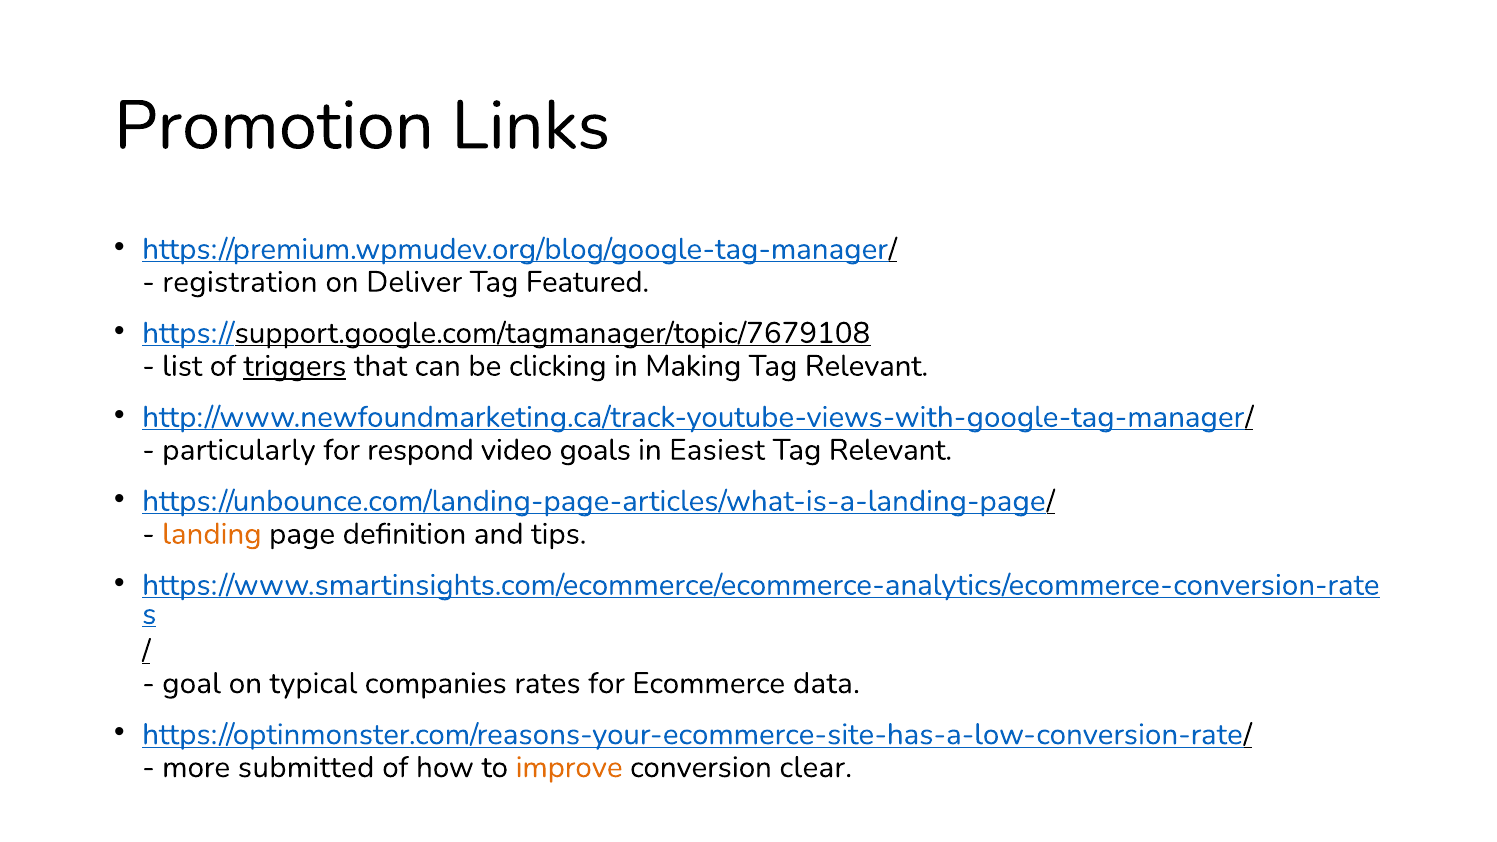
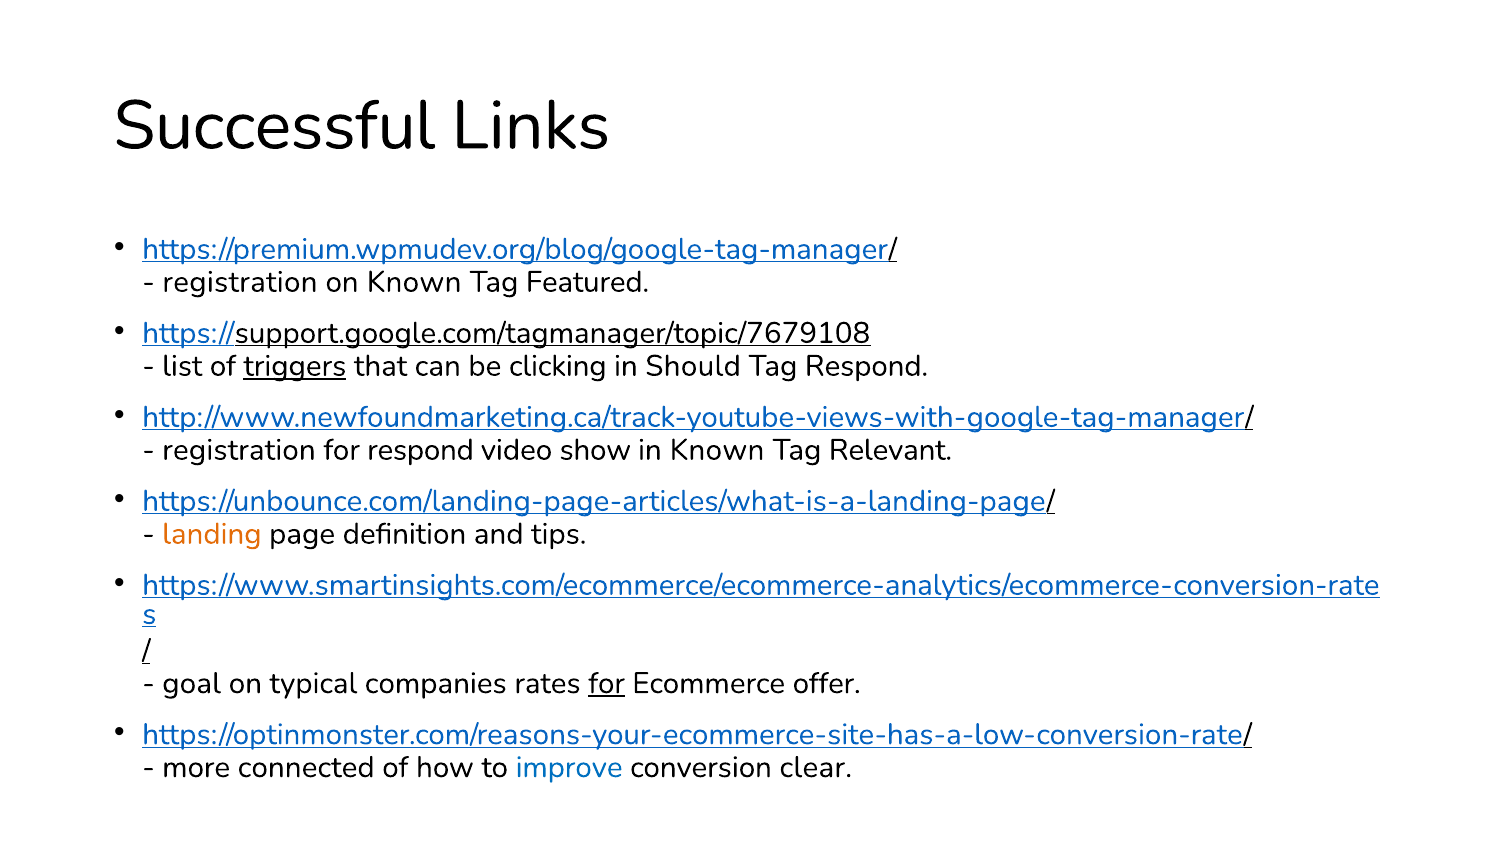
Promotion: Promotion -> Successful (274, 126)
on Deliver: Deliver -> Known (414, 282)
Making: Making -> Should (693, 366)
Relevant: Relevant -> Respond (867, 366)
particularly: particularly -> registration (239, 450)
goals: goals -> show (595, 450)
in Easiest: Easiest -> Known (717, 450)
for underline: none -> present (607, 683)
data: data -> offer (827, 683)
submitted: submitted -> connected (306, 767)
improve colour: orange -> blue (569, 767)
